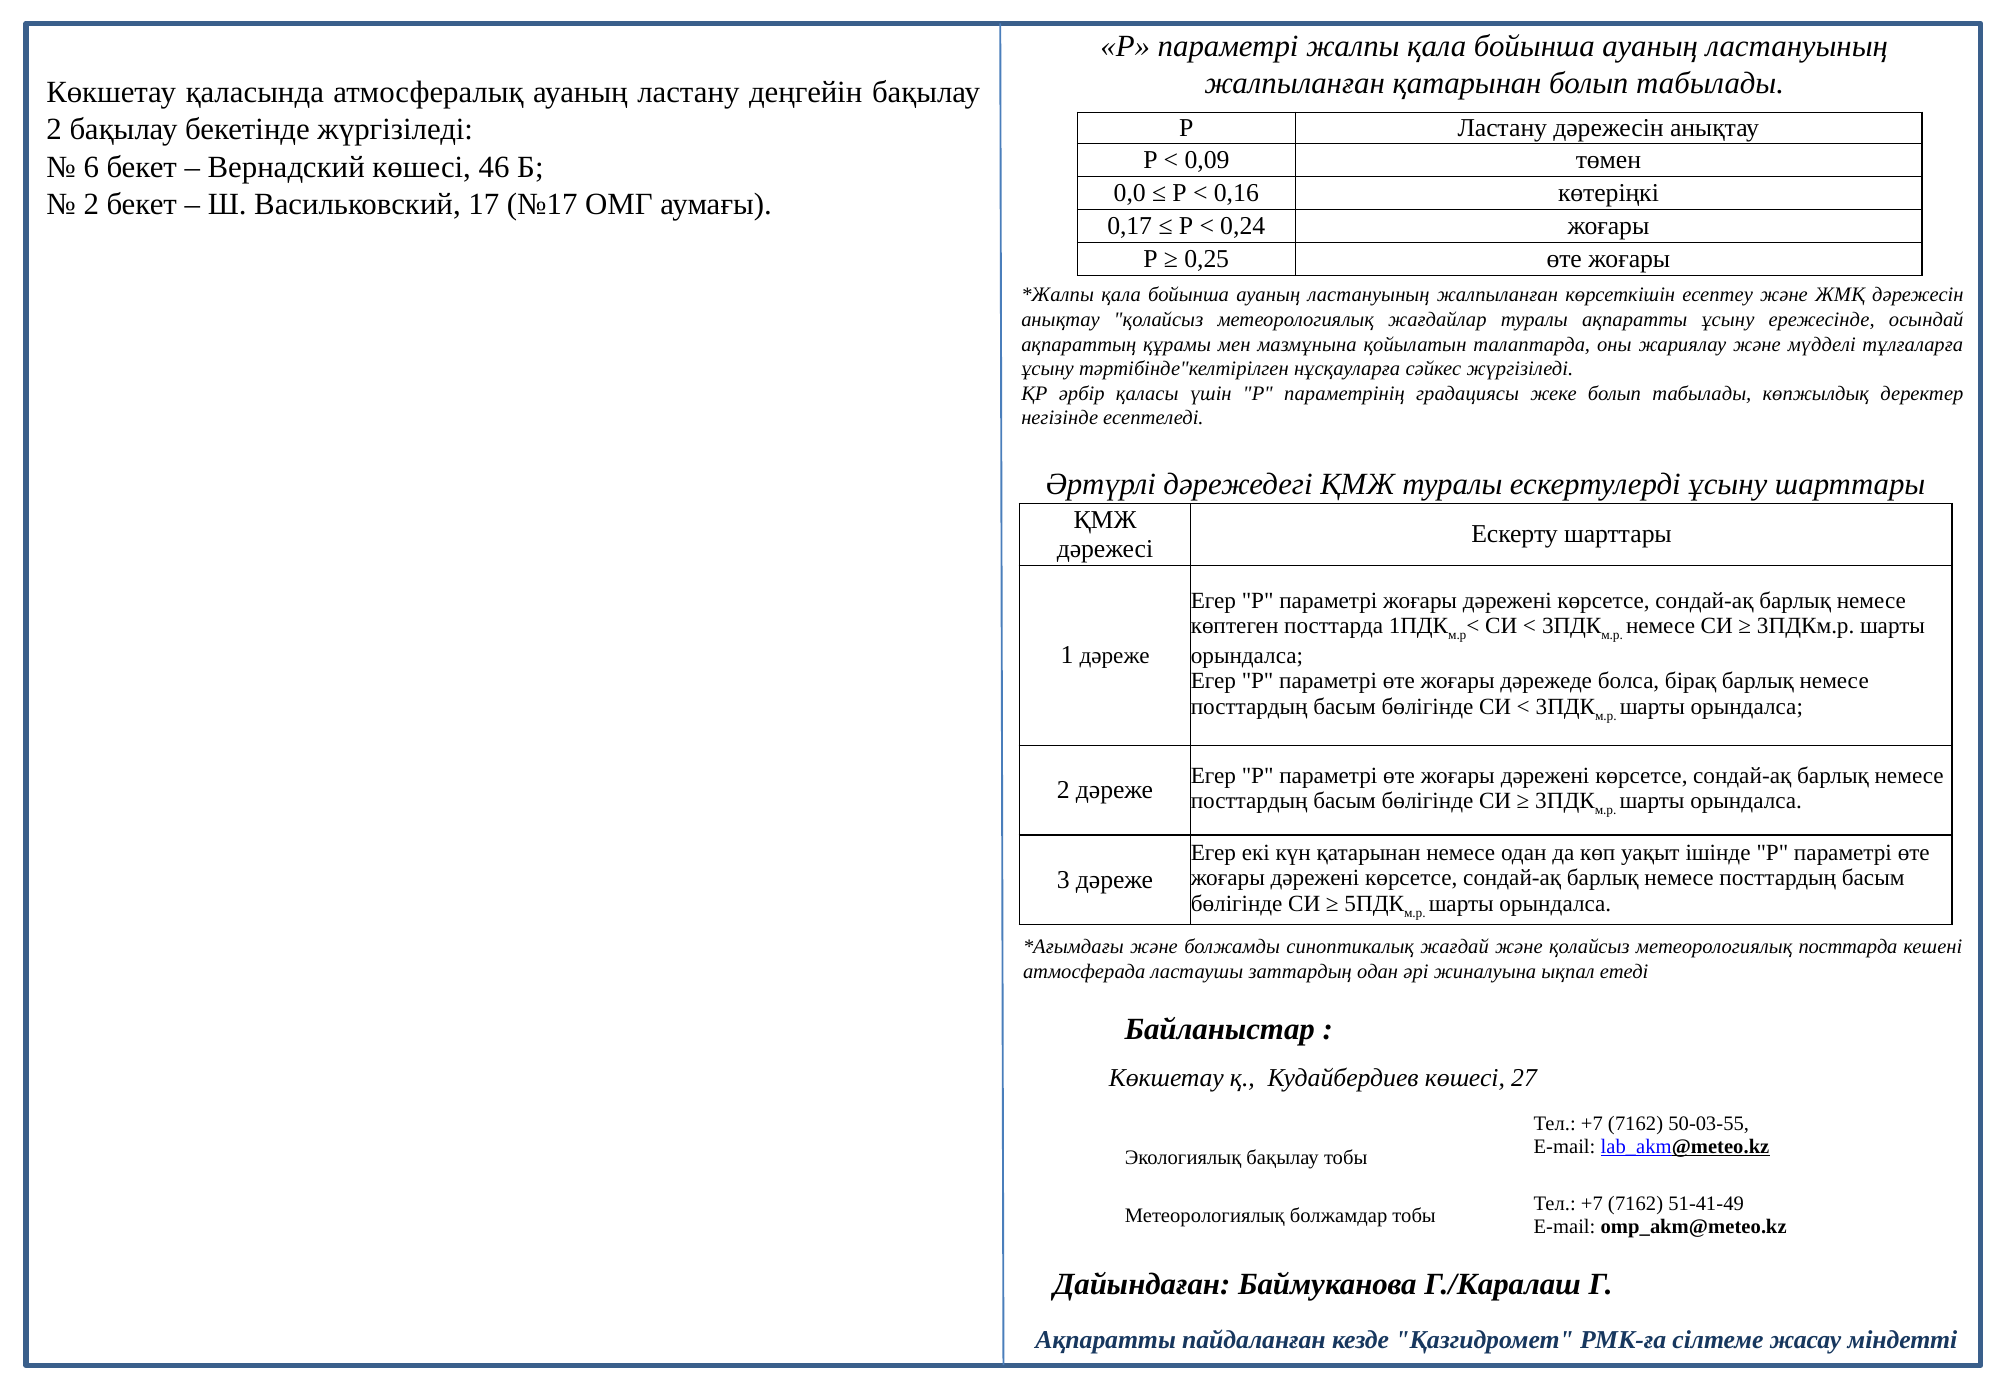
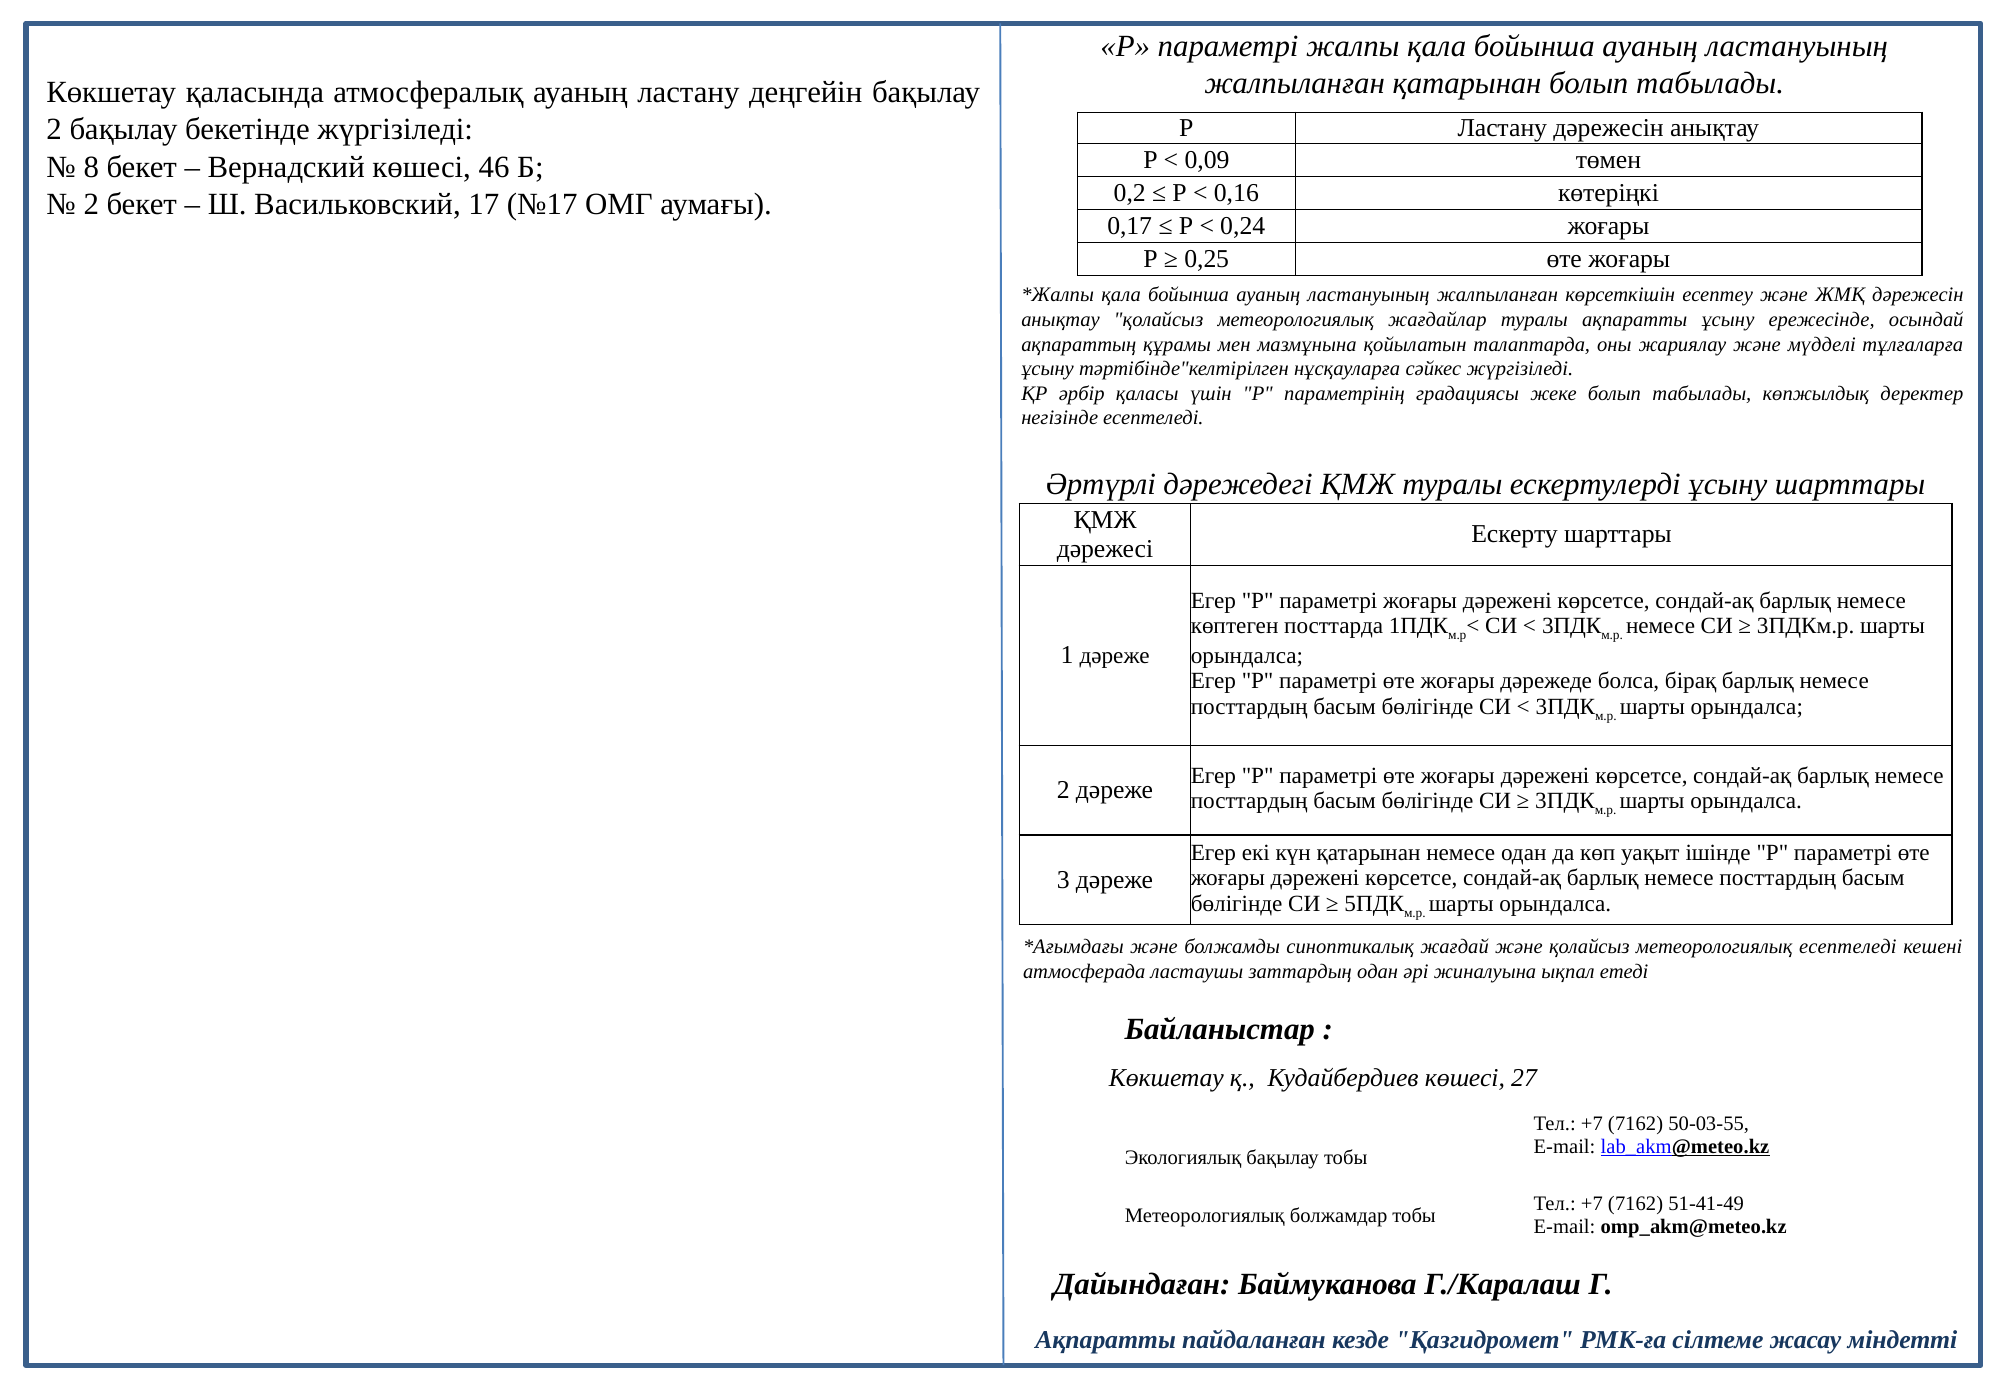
6: 6 -> 8 (91, 167)
0,0: 0,0 -> 0,2 (1130, 193)
метеорологиялық посттарда: посттарда -> есептеледі (1848, 947)
